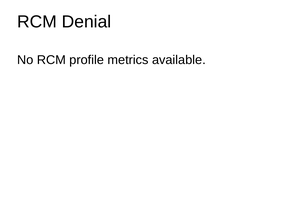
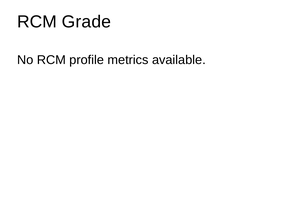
Denial: Denial -> Grade (86, 22)
